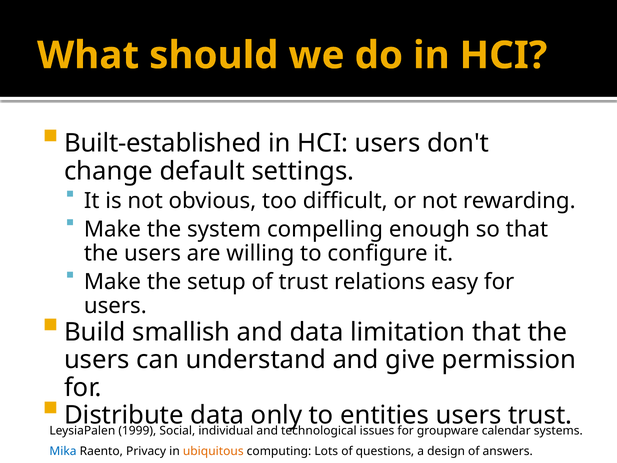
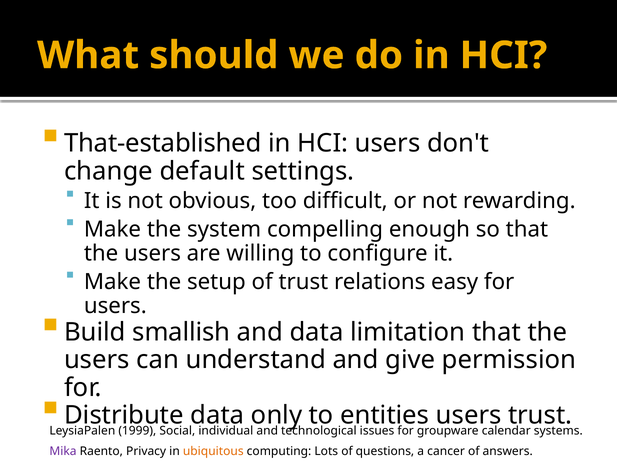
Built-established: Built-established -> That-established (163, 143)
Mika colour: blue -> purple (63, 451)
design: design -> cancer (446, 451)
